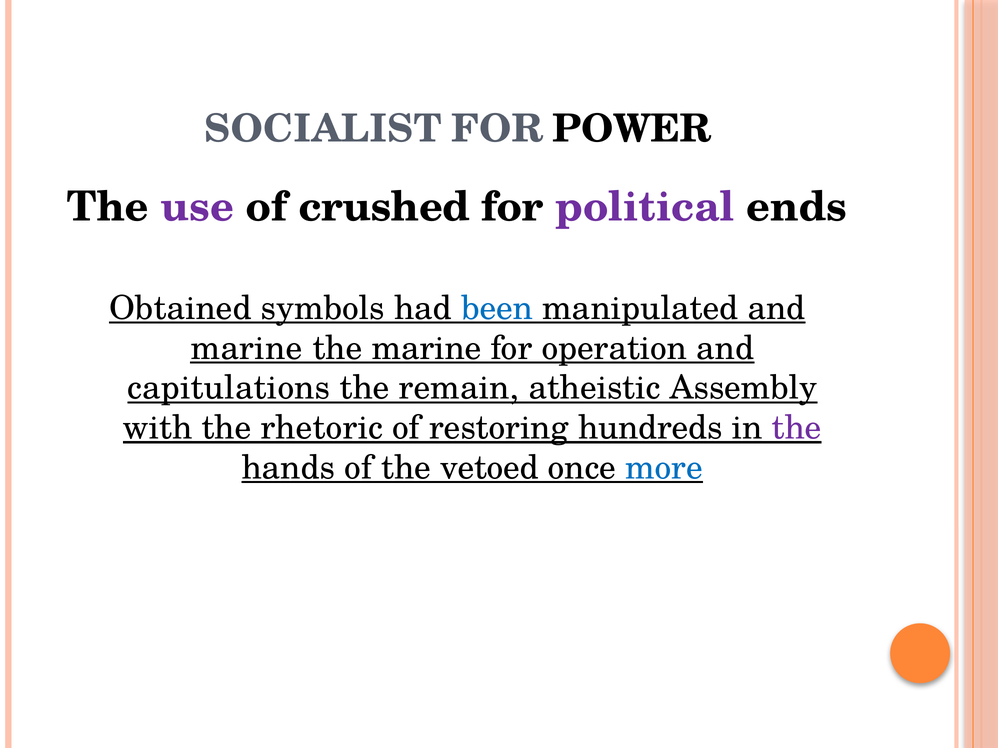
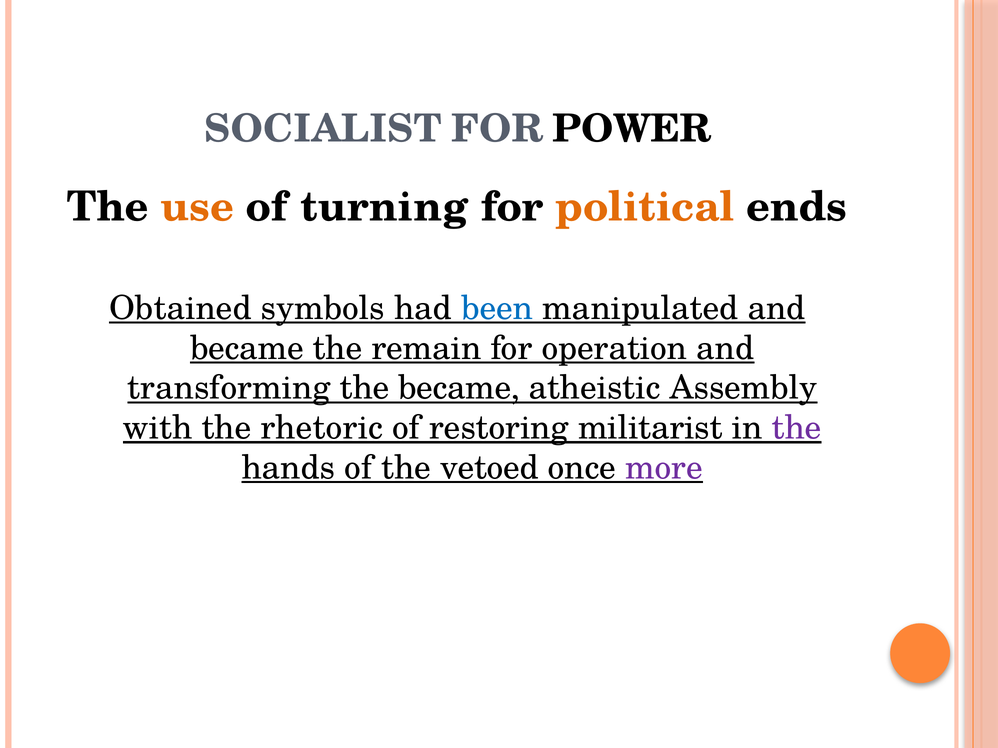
use colour: purple -> orange (197, 207)
crushed: crushed -> turning (384, 207)
political colour: purple -> orange (645, 207)
marine: marine -> became (247, 348)
the marine: marine -> remain (427, 348)
capitulations: capitulations -> transforming (229, 388)
the remain: remain -> became (459, 388)
hundreds: hundreds -> militarist (650, 428)
more colour: blue -> purple (664, 468)
